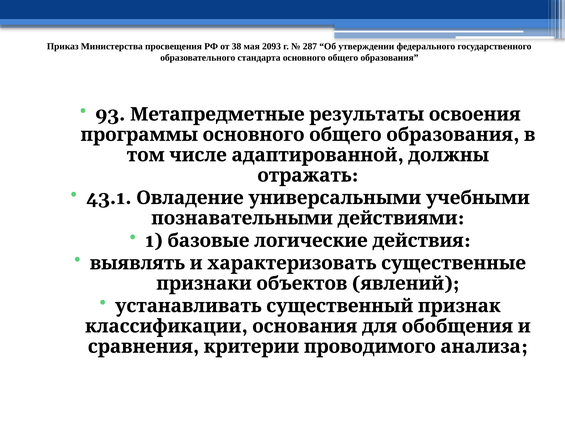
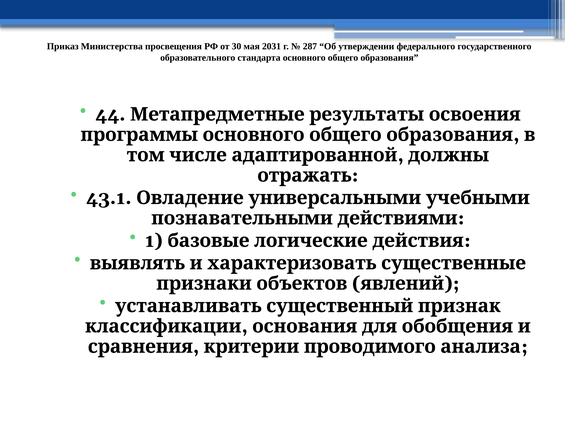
38: 38 -> 30 (237, 46)
2093: 2093 -> 2031 (271, 46)
93: 93 -> 44 (110, 114)
